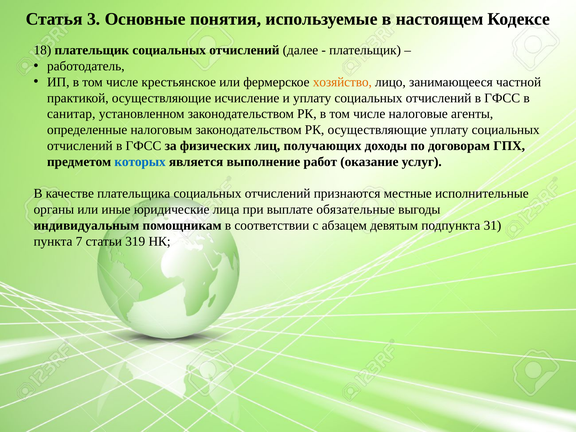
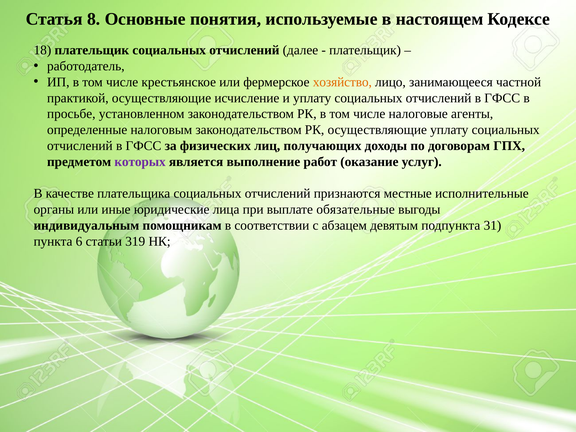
3: 3 -> 8 (94, 19)
санитар: санитар -> просьбе (71, 114)
которых colour: blue -> purple (140, 162)
7: 7 -> 6 (79, 241)
